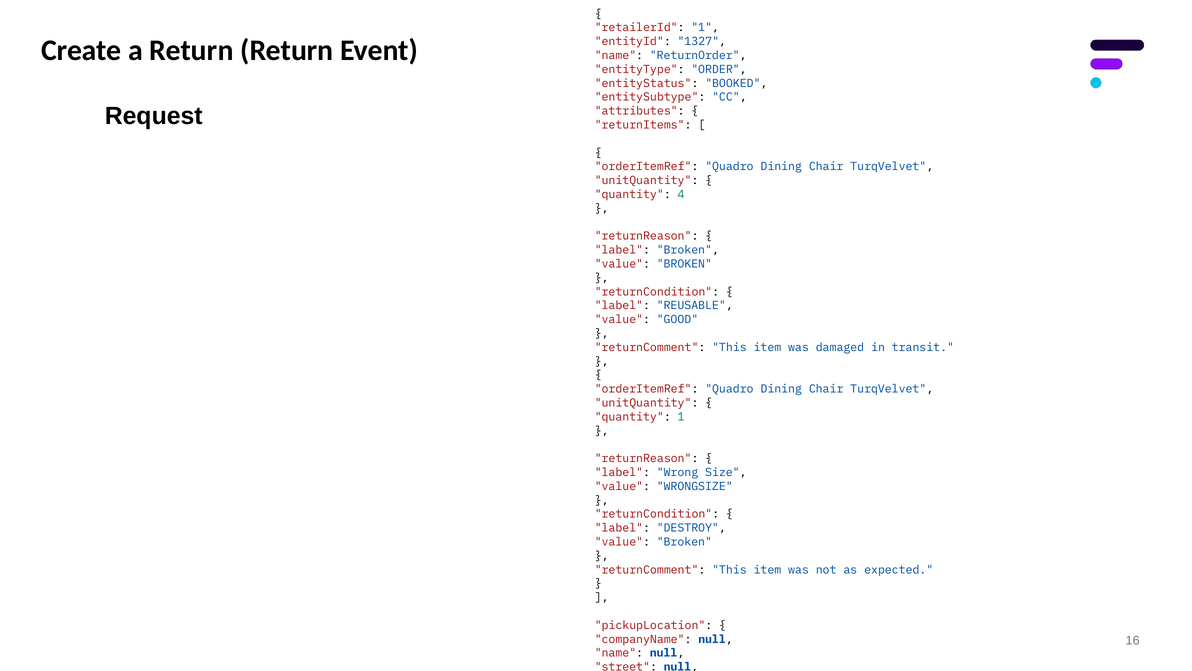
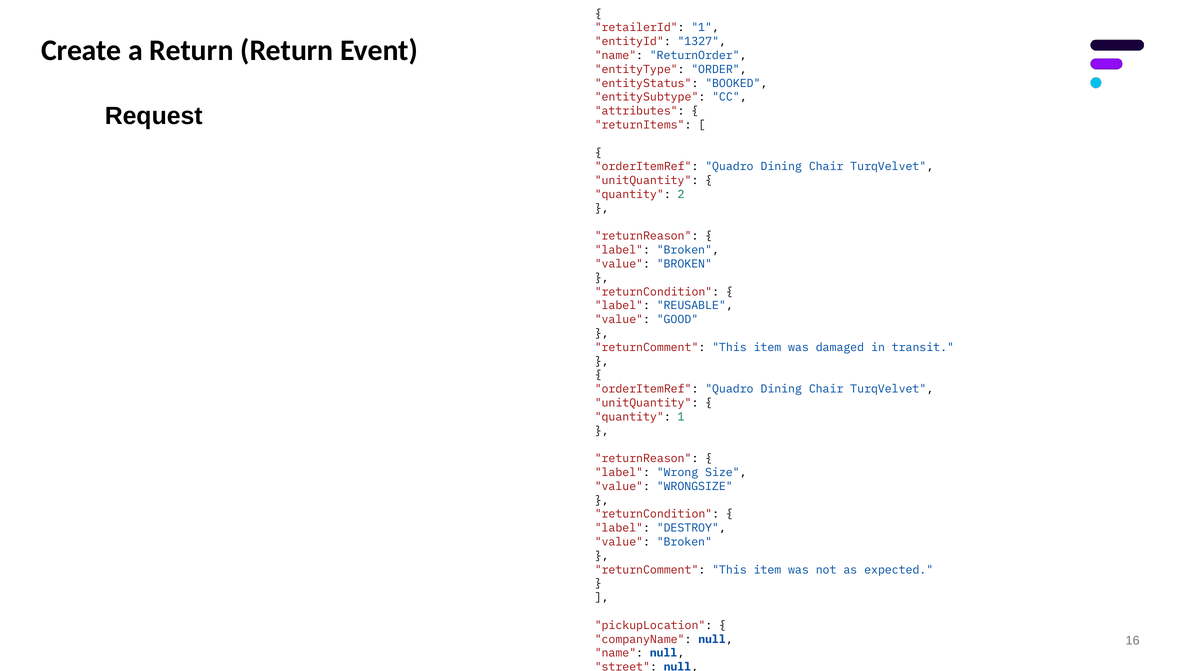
4: 4 -> 2 (681, 194)
